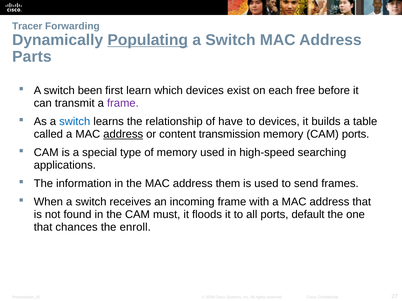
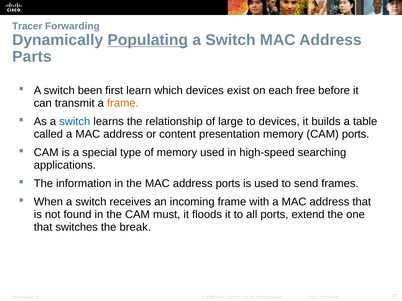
frame colour: purple -> orange (123, 103)
have: have -> large (231, 122)
address underline: present -> none (123, 134)
transmission: transmission -> presentation (229, 134)
address them: them -> ports (228, 184)
default: default -> extend (308, 215)
chances: chances -> switches (77, 228)
enroll: enroll -> break (135, 228)
